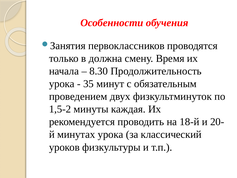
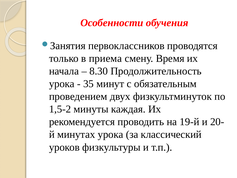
должна: должна -> приема (105, 58)
18-й: 18-й -> 19-й (189, 122)
